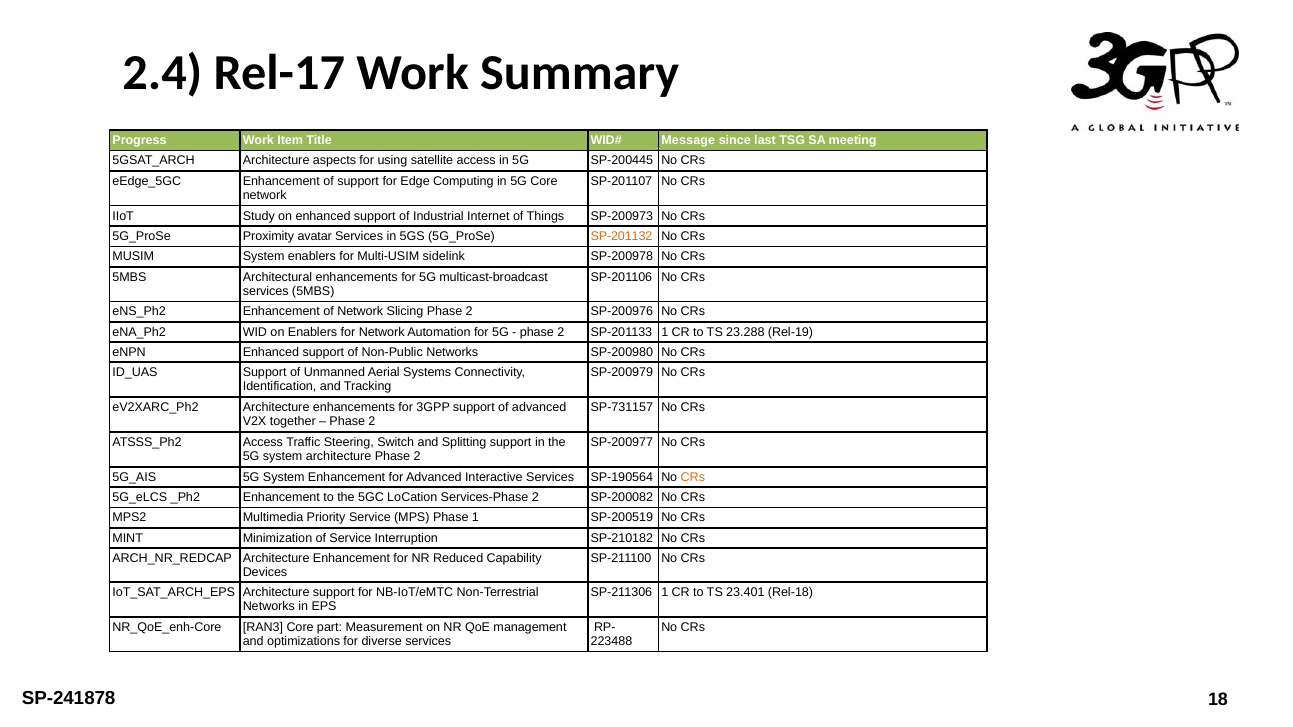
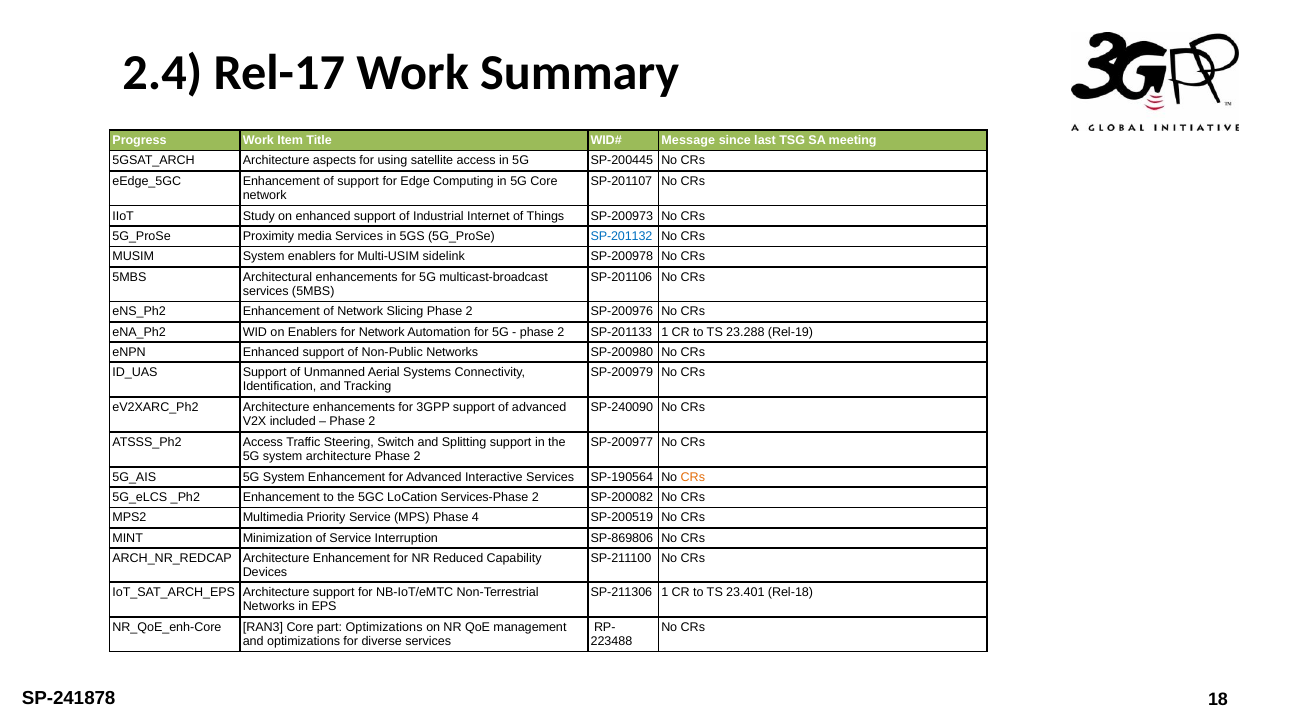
avatar: avatar -> media (315, 236)
SP-201132 colour: orange -> blue (621, 236)
SP-731157: SP-731157 -> SP-240090 (622, 407)
together: together -> included (293, 421)
Phase 1: 1 -> 4 (475, 518)
SP-210182: SP-210182 -> SP-869806 (622, 538)
part Measurement: Measurement -> Optimizations (384, 627)
